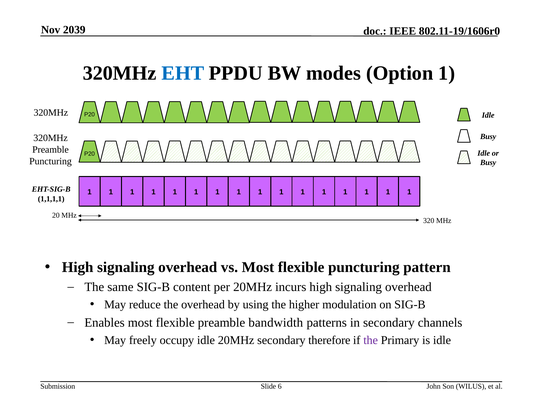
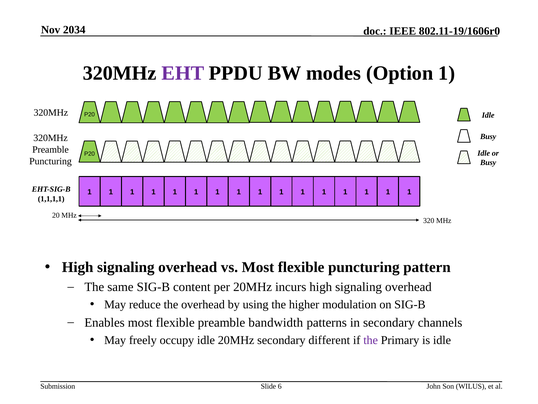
2039: 2039 -> 2034 (74, 30)
EHT colour: blue -> purple (183, 73)
therefore: therefore -> different (329, 340)
